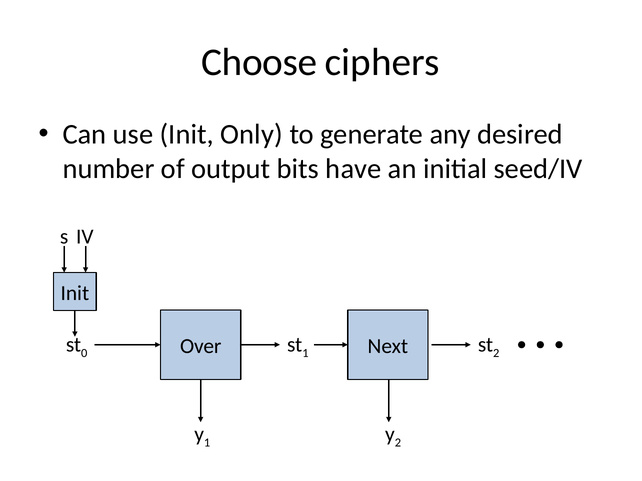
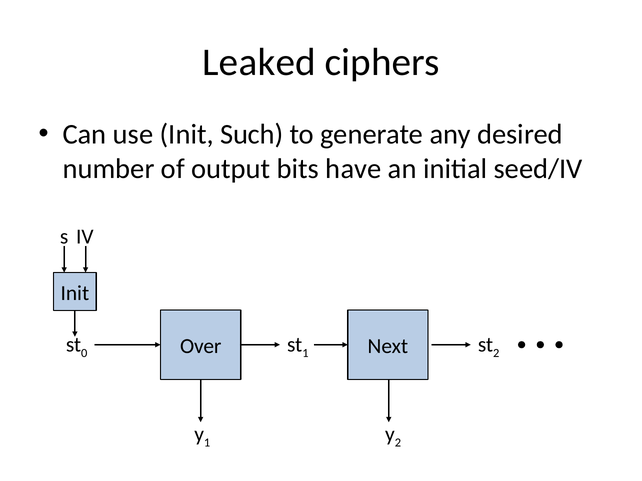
Choose: Choose -> Leaked (259, 62)
Only: Only -> Such (252, 135)
